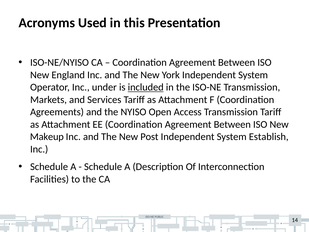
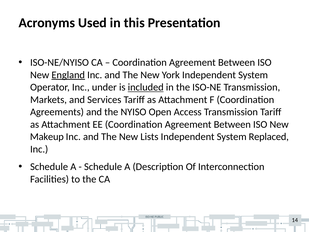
England underline: none -> present (68, 75)
Post: Post -> Lists (149, 137)
Establish: Establish -> Replaced (269, 137)
